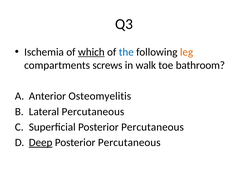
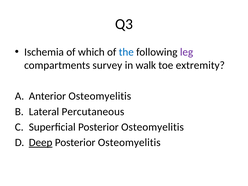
which underline: present -> none (91, 52)
leg colour: orange -> purple (187, 52)
screws: screws -> survey (107, 65)
bathroom: bathroom -> extremity (200, 65)
Superficial Posterior Percutaneous: Percutaneous -> Osteomyelitis (153, 127)
Percutaneous: Percutaneous -> Osteomyelitis (129, 142)
